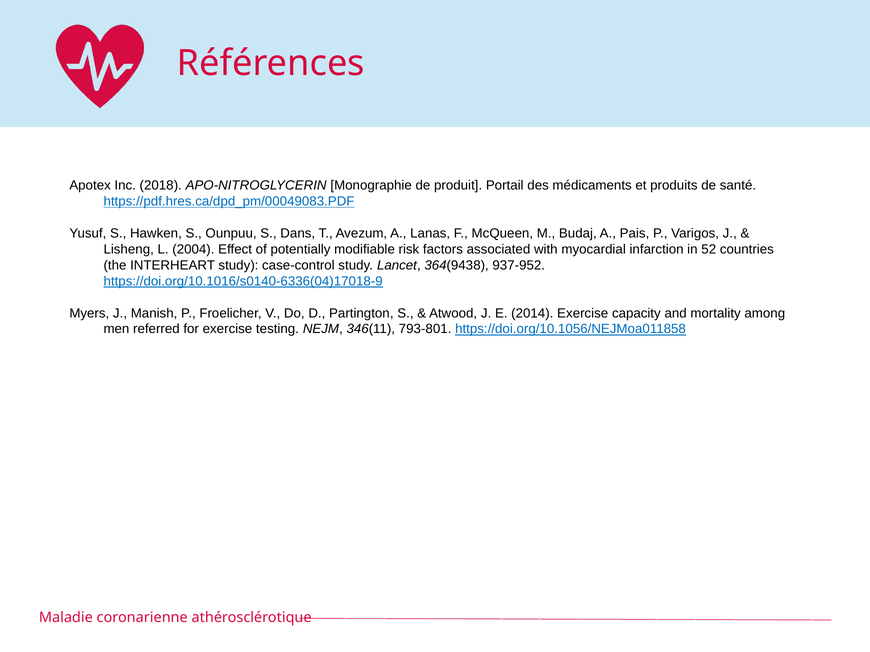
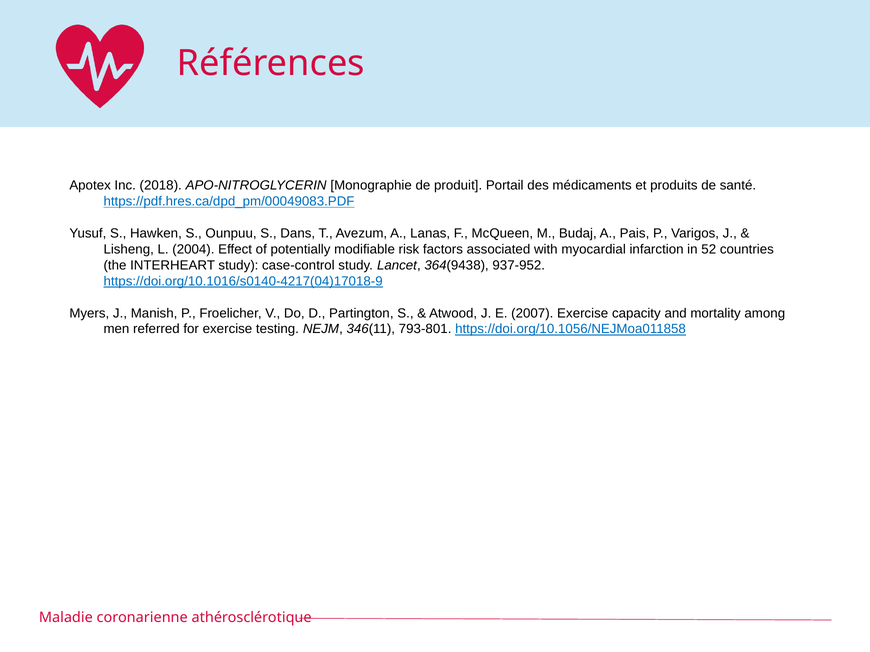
https://doi.org/10.1016/s0140-6336(04)17018-9: https://doi.org/10.1016/s0140-6336(04)17018-9 -> https://doi.org/10.1016/s0140-4217(04)17018-9 (243, 281)
2014: 2014 -> 2007 (532, 313)
